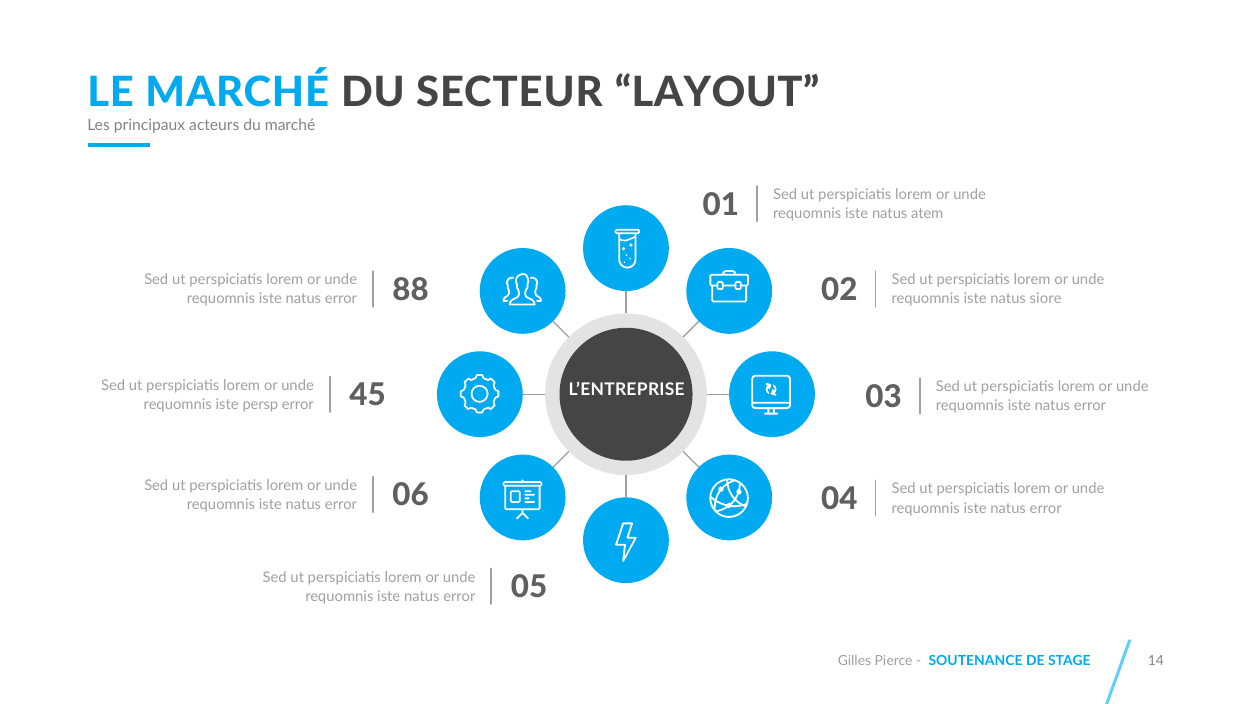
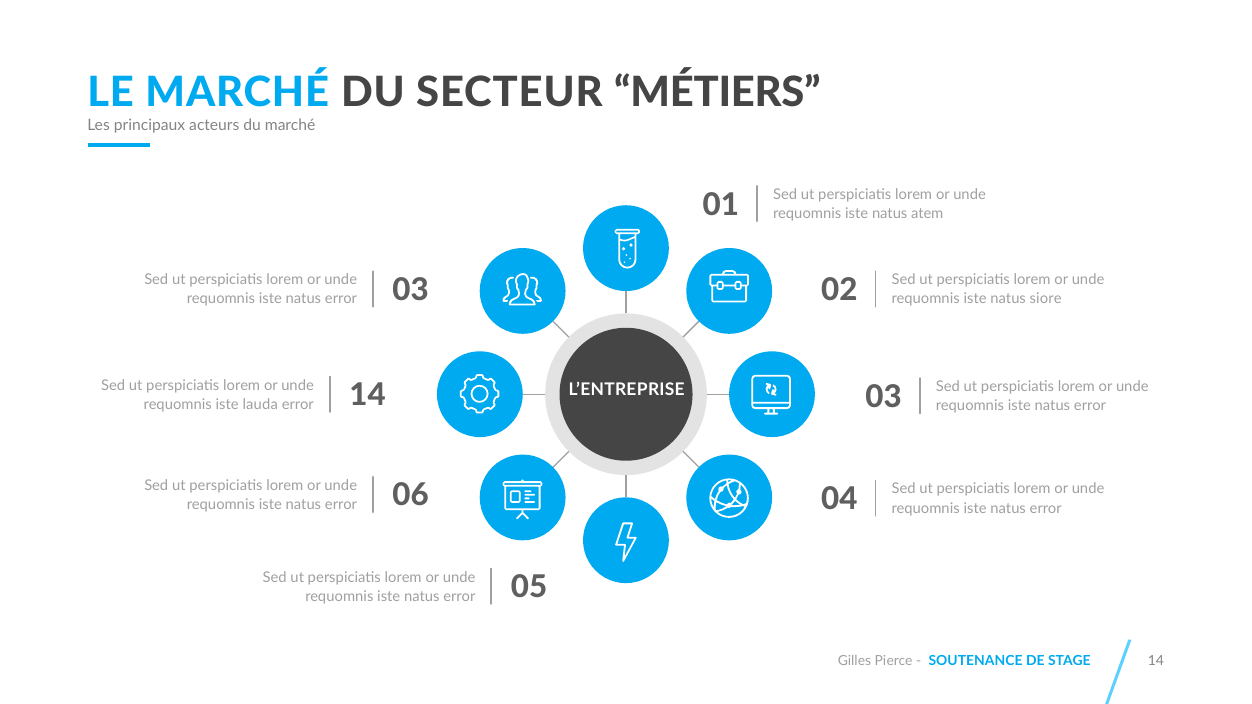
LAYOUT: LAYOUT -> MÉTIERS (717, 93)
88: 88 -> 03 (411, 290)
persp: persp -> lauda (260, 404)
error 45: 45 -> 14 (368, 396)
